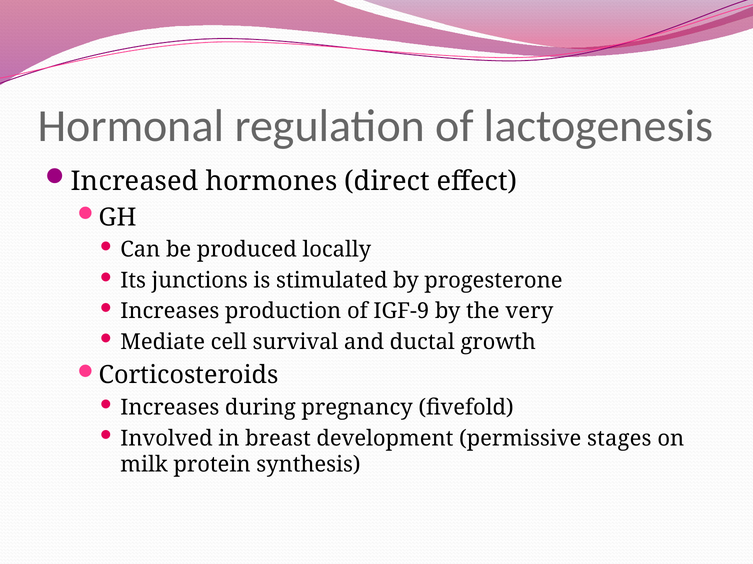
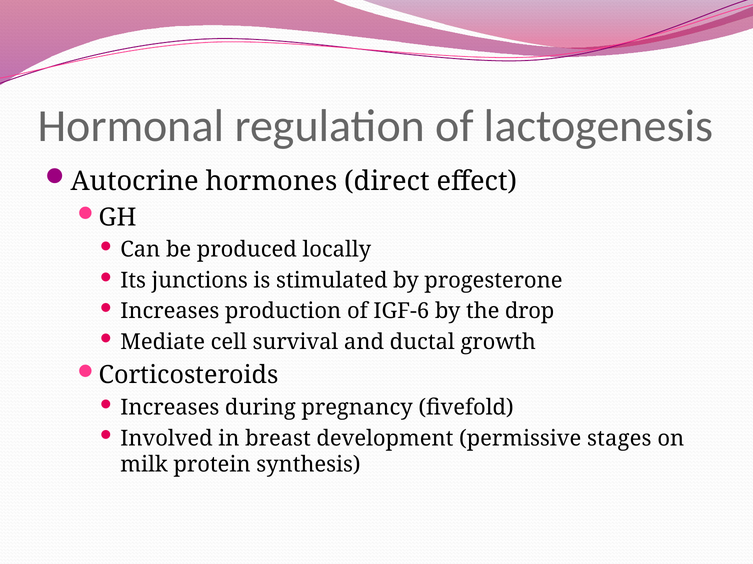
Increased: Increased -> Autocrine (135, 181)
IGF-9: IGF-9 -> IGF-6 (401, 312)
very: very -> drop (530, 312)
